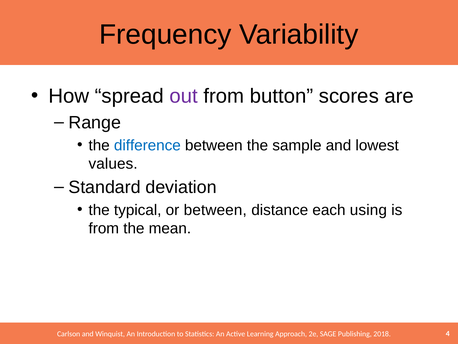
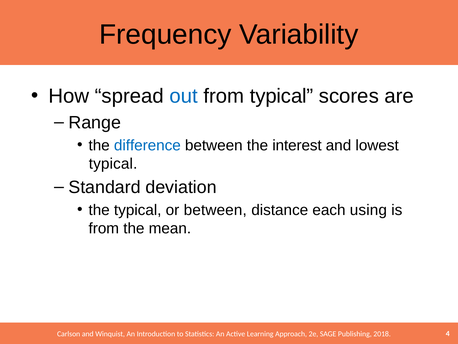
out colour: purple -> blue (184, 96)
from button: button -> typical (282, 96)
sample: sample -> interest (297, 145)
values: values -> typical (113, 163)
